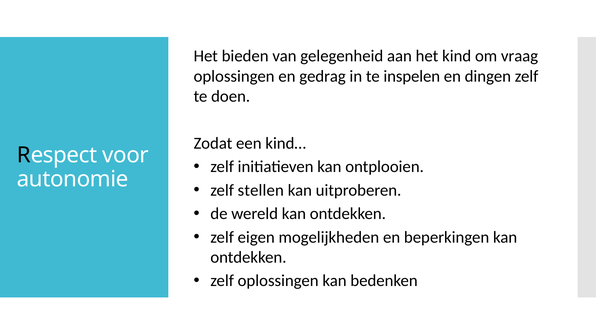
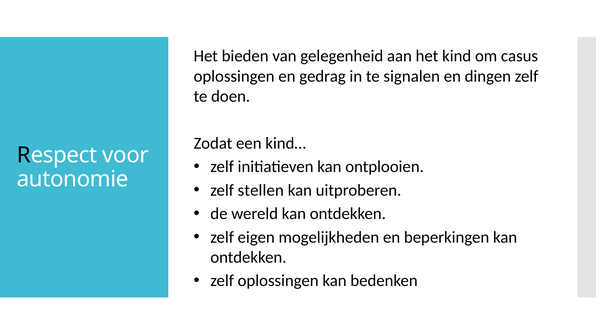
vraag: vraag -> casus (520, 56)
inspelen: inspelen -> signalen (412, 76)
